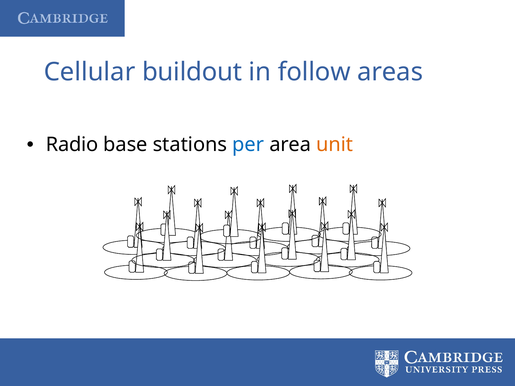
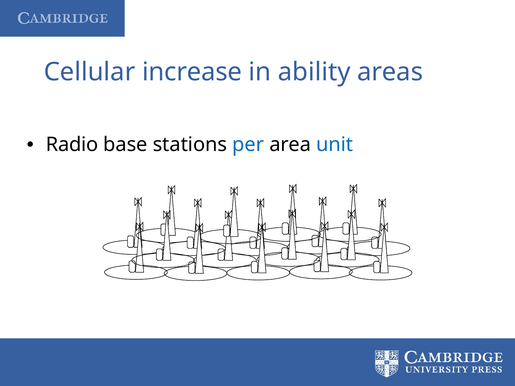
buildout: buildout -> increase (192, 72)
follow: follow -> ability (314, 72)
unit colour: orange -> blue (335, 145)
